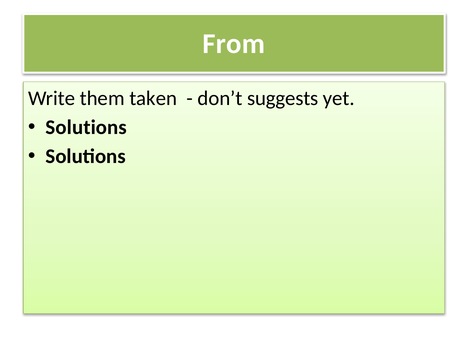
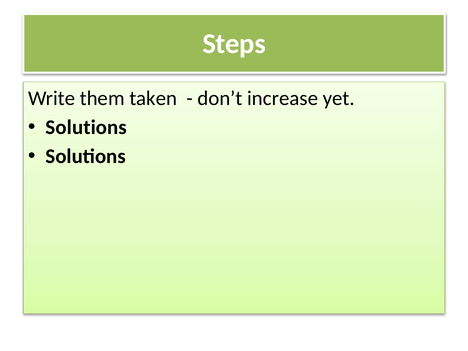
From: From -> Steps (234, 44)
suggests: suggests -> increase (283, 98)
